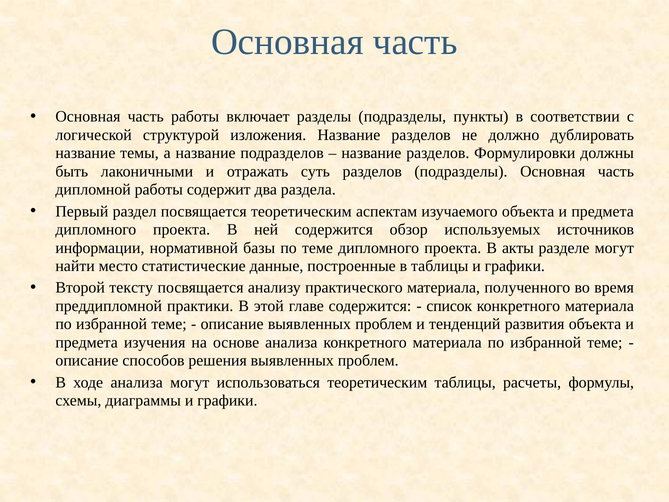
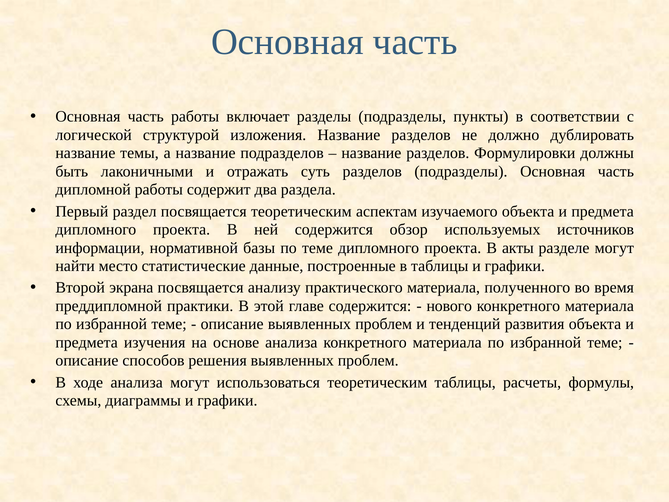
тексту: тексту -> экрана (131, 288)
список: список -> нового (449, 306)
